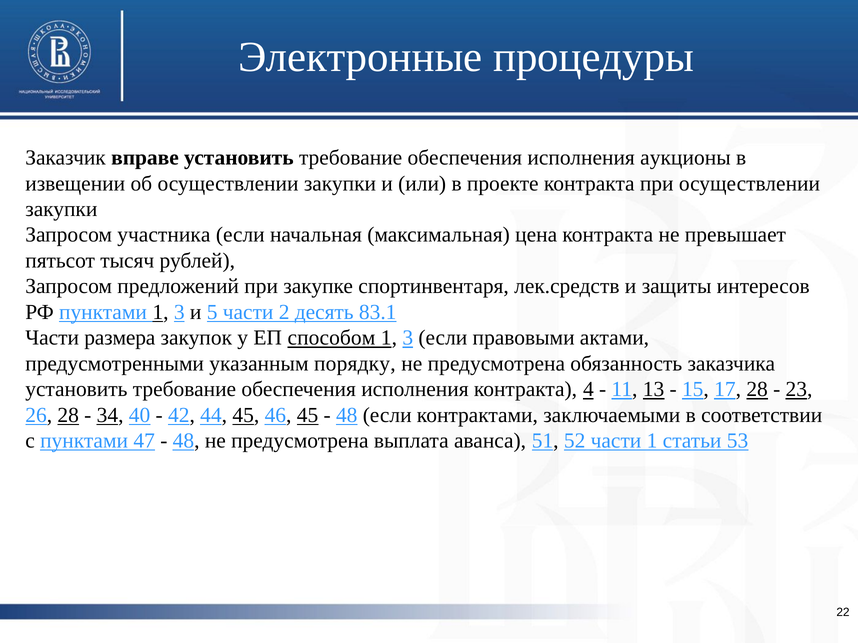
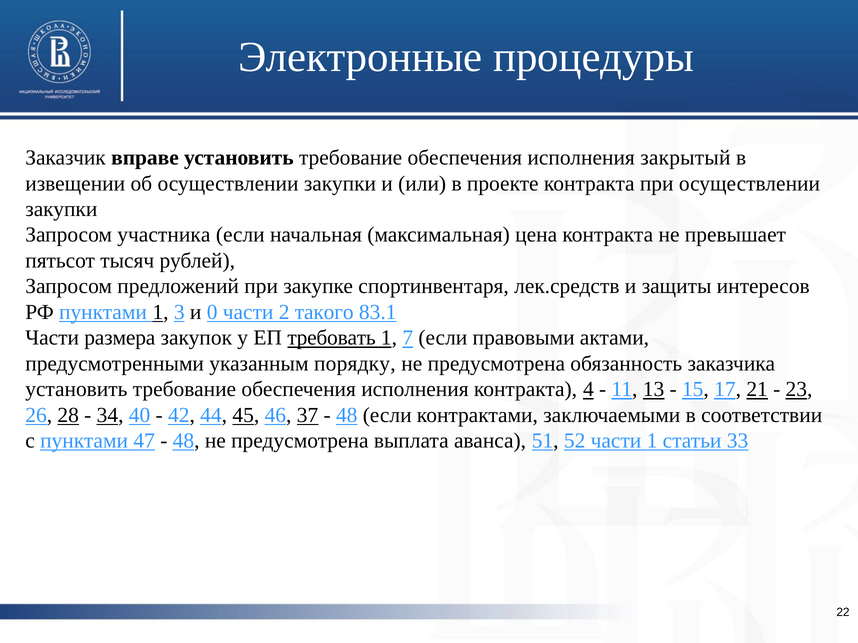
аукционы: аукционы -> закрытый (685, 158)
5: 5 -> 0 (212, 312)
десять: десять -> такого (324, 312)
способом: способом -> требовать (332, 338)
3: 3 -> 7 (408, 338)
17 28: 28 -> 21 (757, 390)
46 45: 45 -> 37 (308, 415)
53: 53 -> 33 (738, 441)
